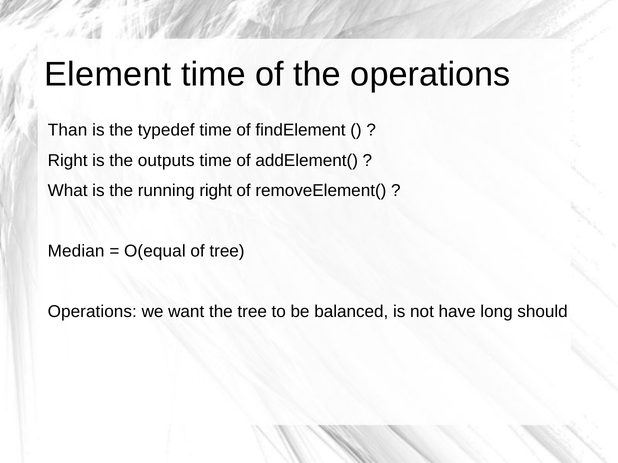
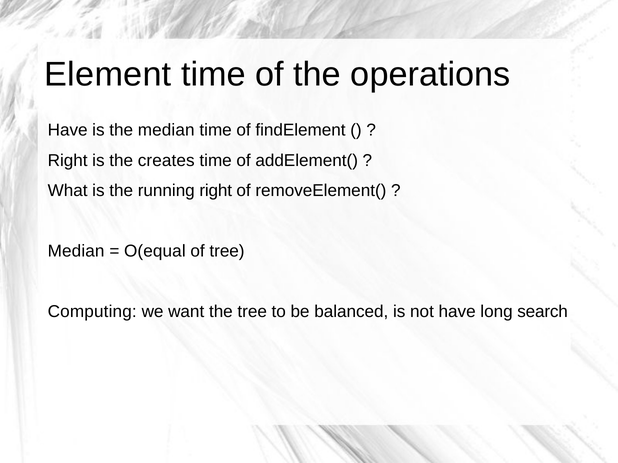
Than: Than -> Have (68, 130)
the typedef: typedef -> median (166, 130)
outputs: outputs -> creates (166, 161)
Operations: Operations -> Computing (92, 312)
should: should -> search (543, 312)
